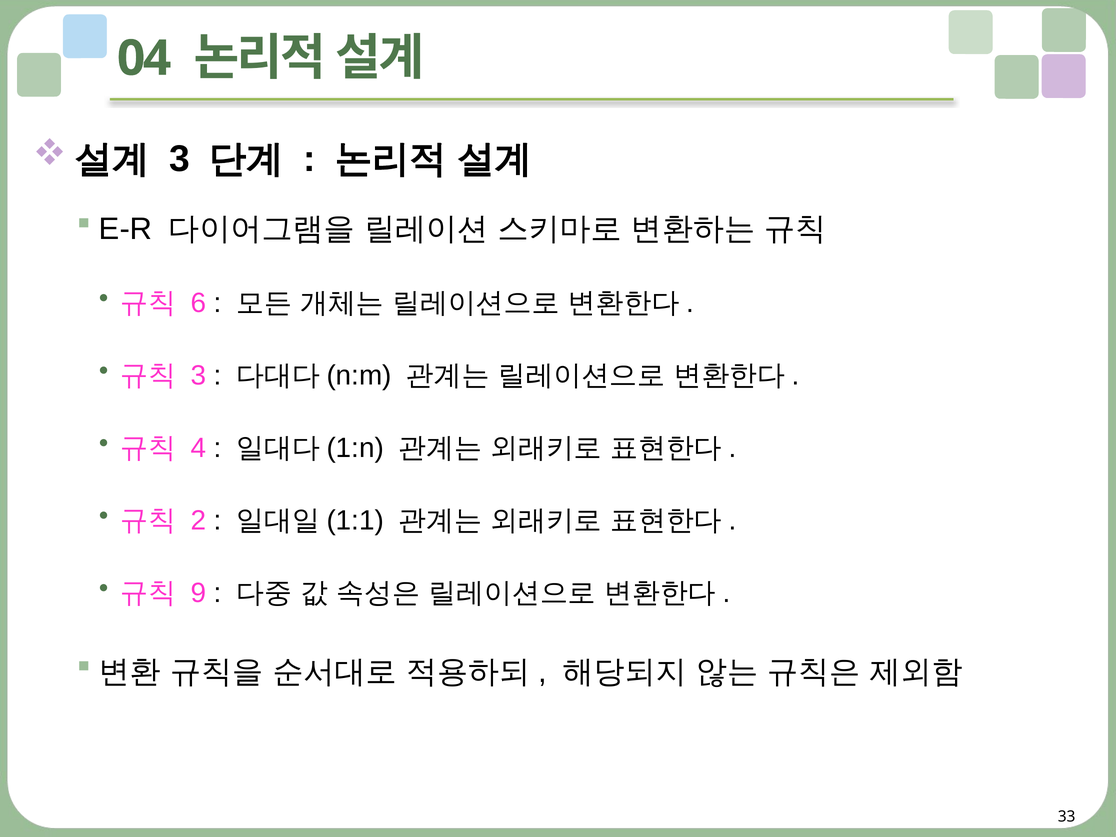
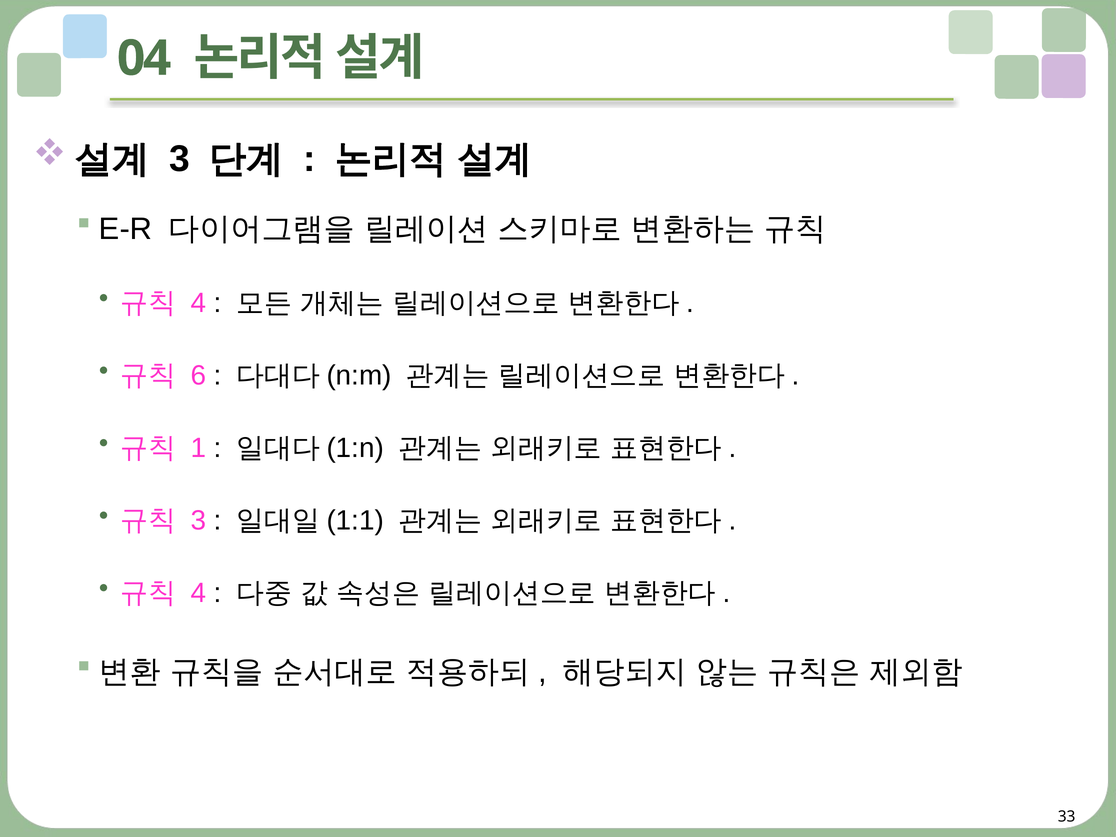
6: 6 -> 4 (199, 303)
3: 3 -> 6 (199, 376)
4: 4 -> 1 (199, 448)
2: 2 -> 3 (199, 521)
9: 9 -> 4 (199, 593)
